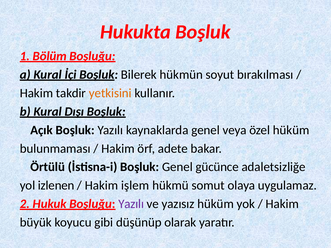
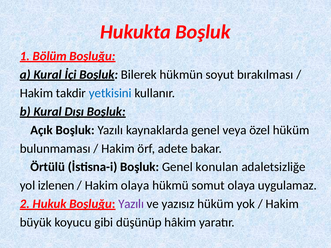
yetkisini colour: orange -> blue (110, 93)
gücünce: gücünce -> konulan (217, 167)
Hakim işlem: işlem -> olaya (135, 186)
olarak: olarak -> hâkim (180, 223)
